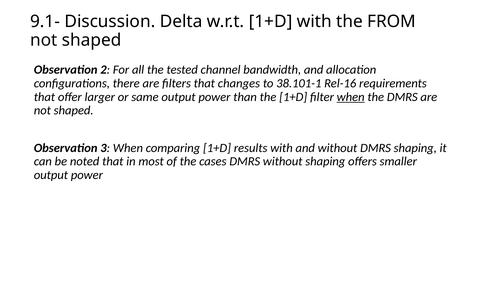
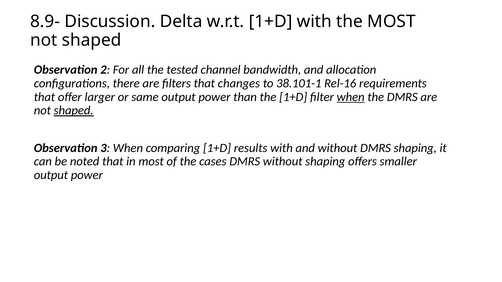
9.1-: 9.1- -> 8.9- (45, 22)
the FROM: FROM -> MOST (391, 22)
shaped underline: none -> present (74, 111)
